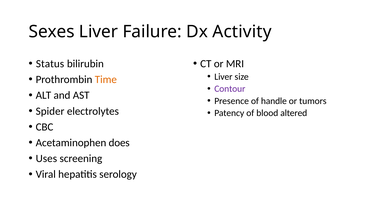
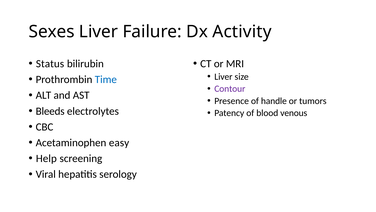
Time colour: orange -> blue (106, 79)
Spider: Spider -> Bleeds (50, 111)
altered: altered -> venous (294, 113)
does: does -> easy (119, 142)
Uses: Uses -> Help (46, 158)
